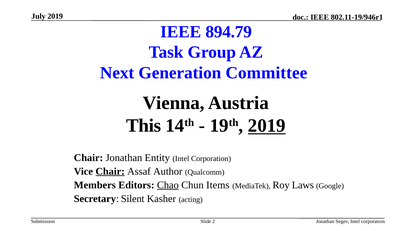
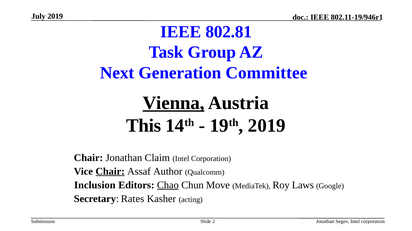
894.79: 894.79 -> 802.81 (229, 32)
Vienna underline: none -> present (174, 103)
2019 underline: present -> none (267, 126)
Entity: Entity -> Claim (157, 158)
Members: Members -> Inclusion (95, 186)
Items: Items -> Move (218, 186)
Silent: Silent -> Rates (133, 199)
